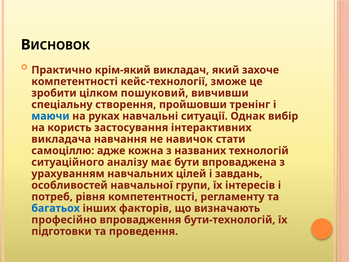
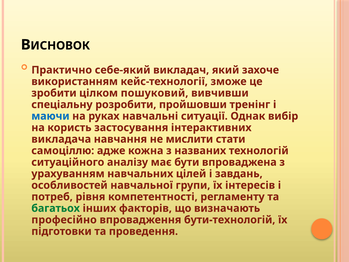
крім-який: крім-який -> себе-який (123, 70)
компетентності: компетентності -> використанням (75, 81)
створення: створення -> розробити (126, 104)
навичок: навичок -> мислити (189, 139)
багатьох colour: blue -> green (56, 208)
